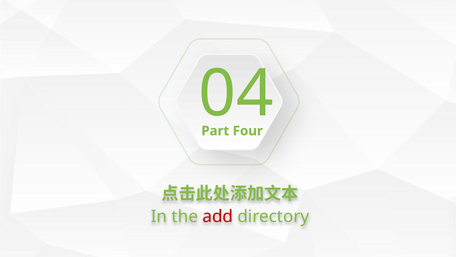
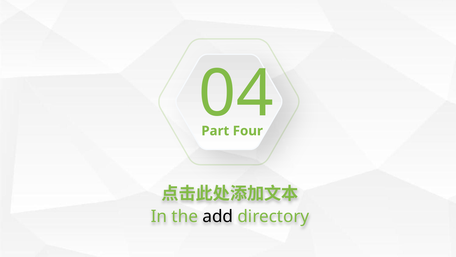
add colour: red -> black (218, 216)
